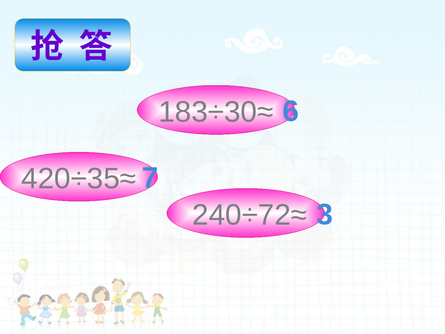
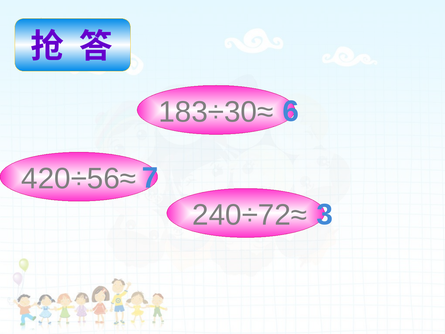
420÷35≈: 420÷35≈ -> 420÷56≈ (79, 179)
